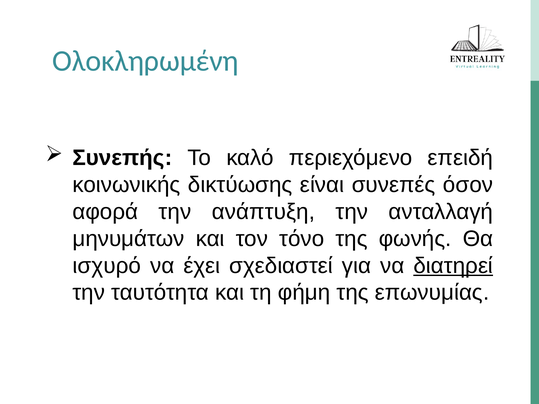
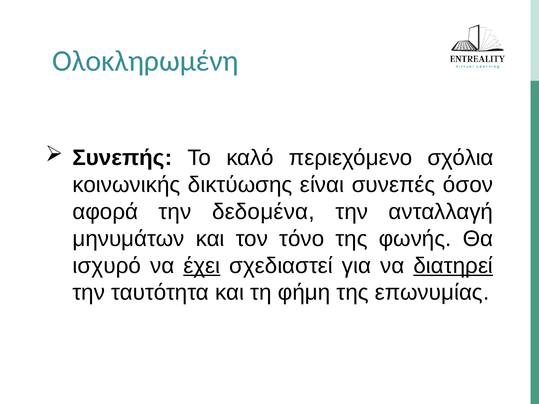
επειδή: επειδή -> σχόλια (461, 158)
ανάπτυξη: ανάπτυξη -> δεδομένα (263, 212)
έχει underline: none -> present (202, 266)
